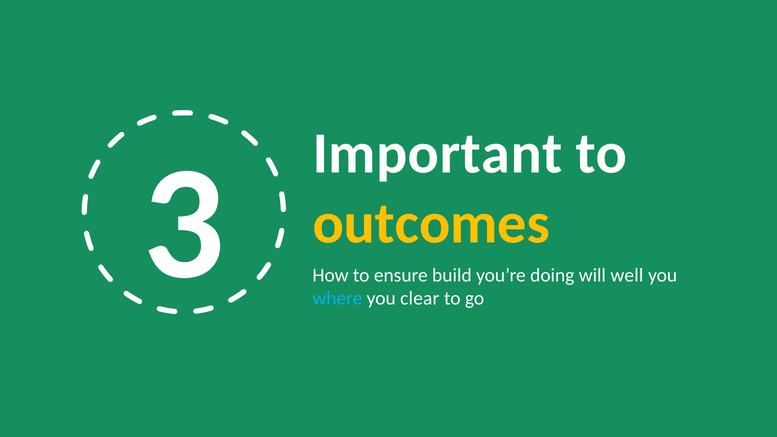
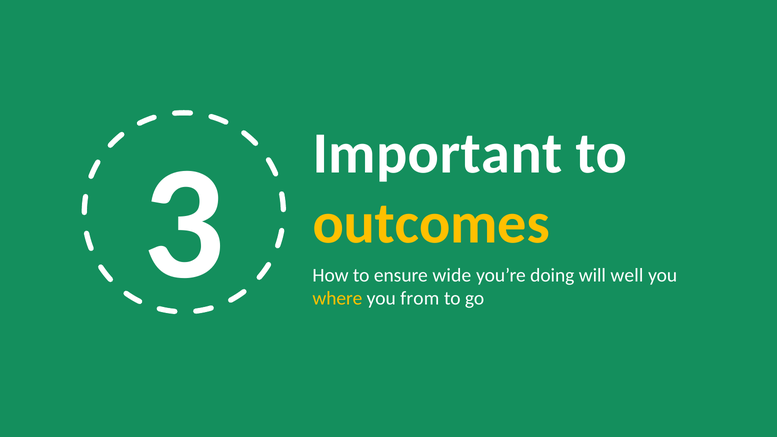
build: build -> wide (452, 275)
where colour: light blue -> yellow (337, 299)
clear: clear -> from (420, 299)
